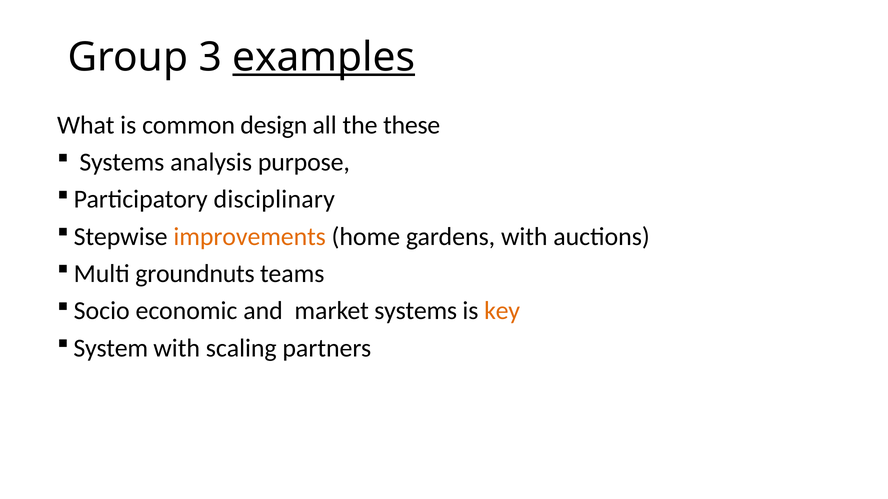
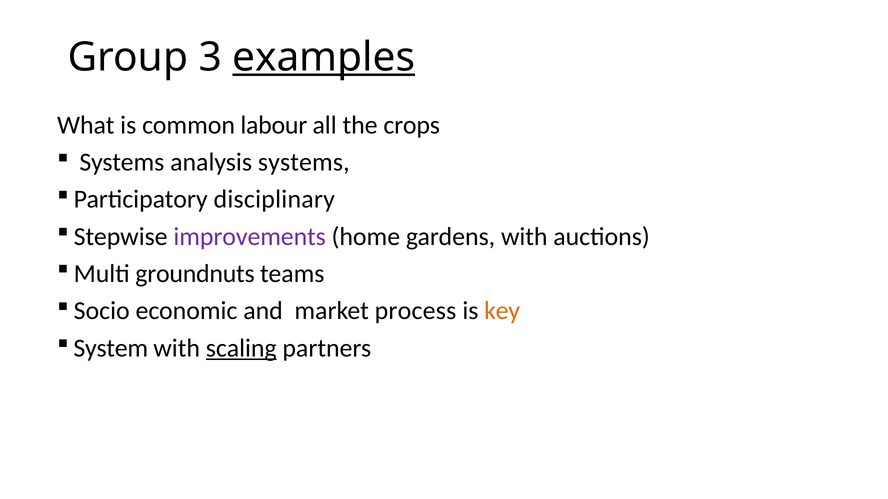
design: design -> labour (274, 125)
these: these -> crops (412, 125)
analysis purpose: purpose -> systems (304, 162)
improvements colour: orange -> purple (250, 237)
market systems: systems -> process (415, 311)
scaling underline: none -> present (241, 348)
